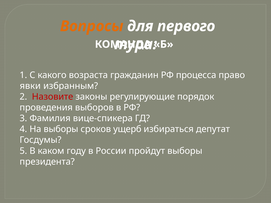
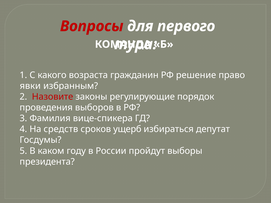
Вопросы colour: orange -> red (92, 26)
процесса: процесса -> решение (196, 75)
На выборы: выборы -> средств (61, 129)
